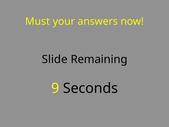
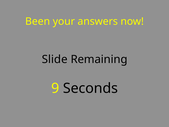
Must: Must -> Been (38, 21)
